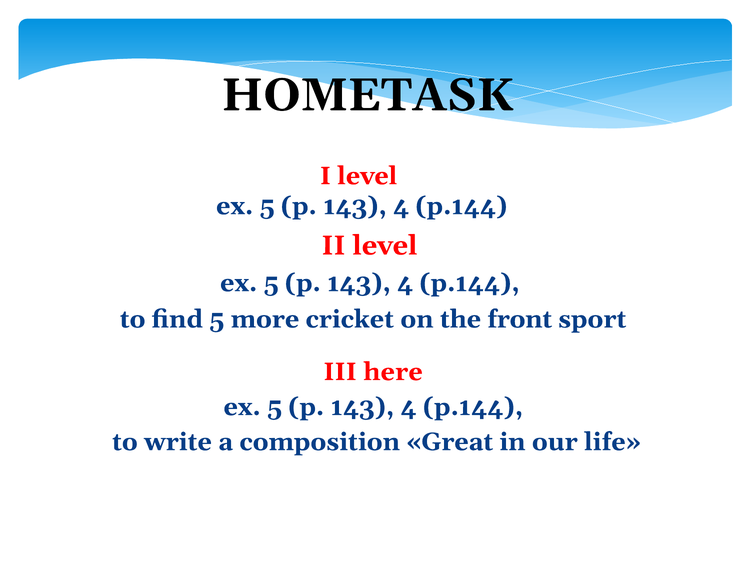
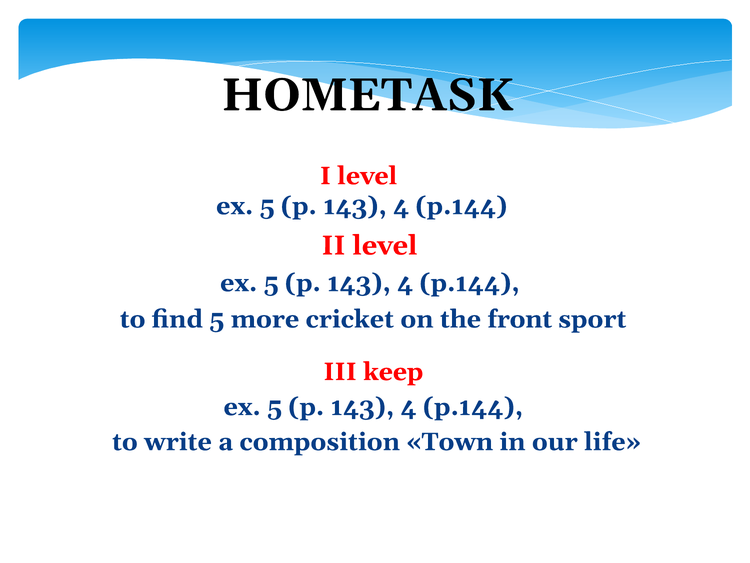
here: here -> keep (393, 372)
Great: Great -> Town (450, 441)
